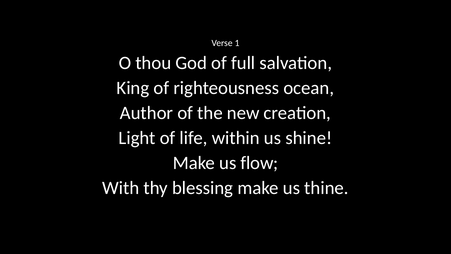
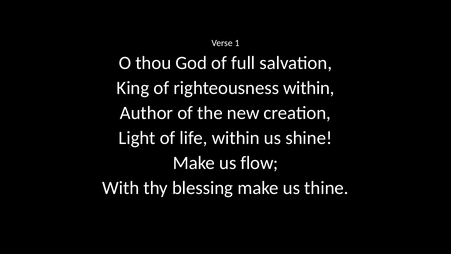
righteousness ocean: ocean -> within (309, 88)
